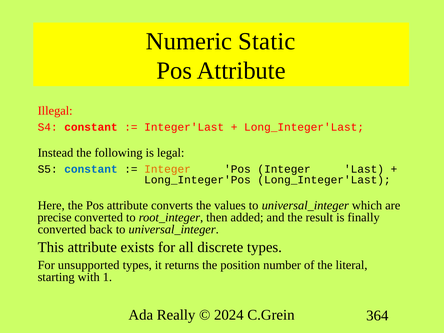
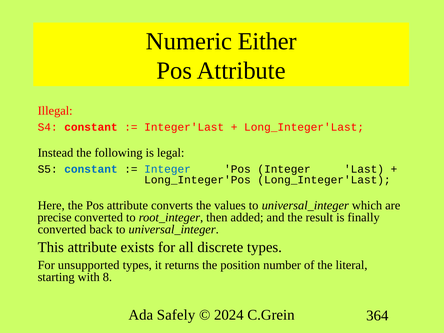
Static: Static -> Either (267, 41)
Integer colour: orange -> blue (168, 169)
1: 1 -> 8 (107, 277)
Really: Really -> Safely (176, 315)
